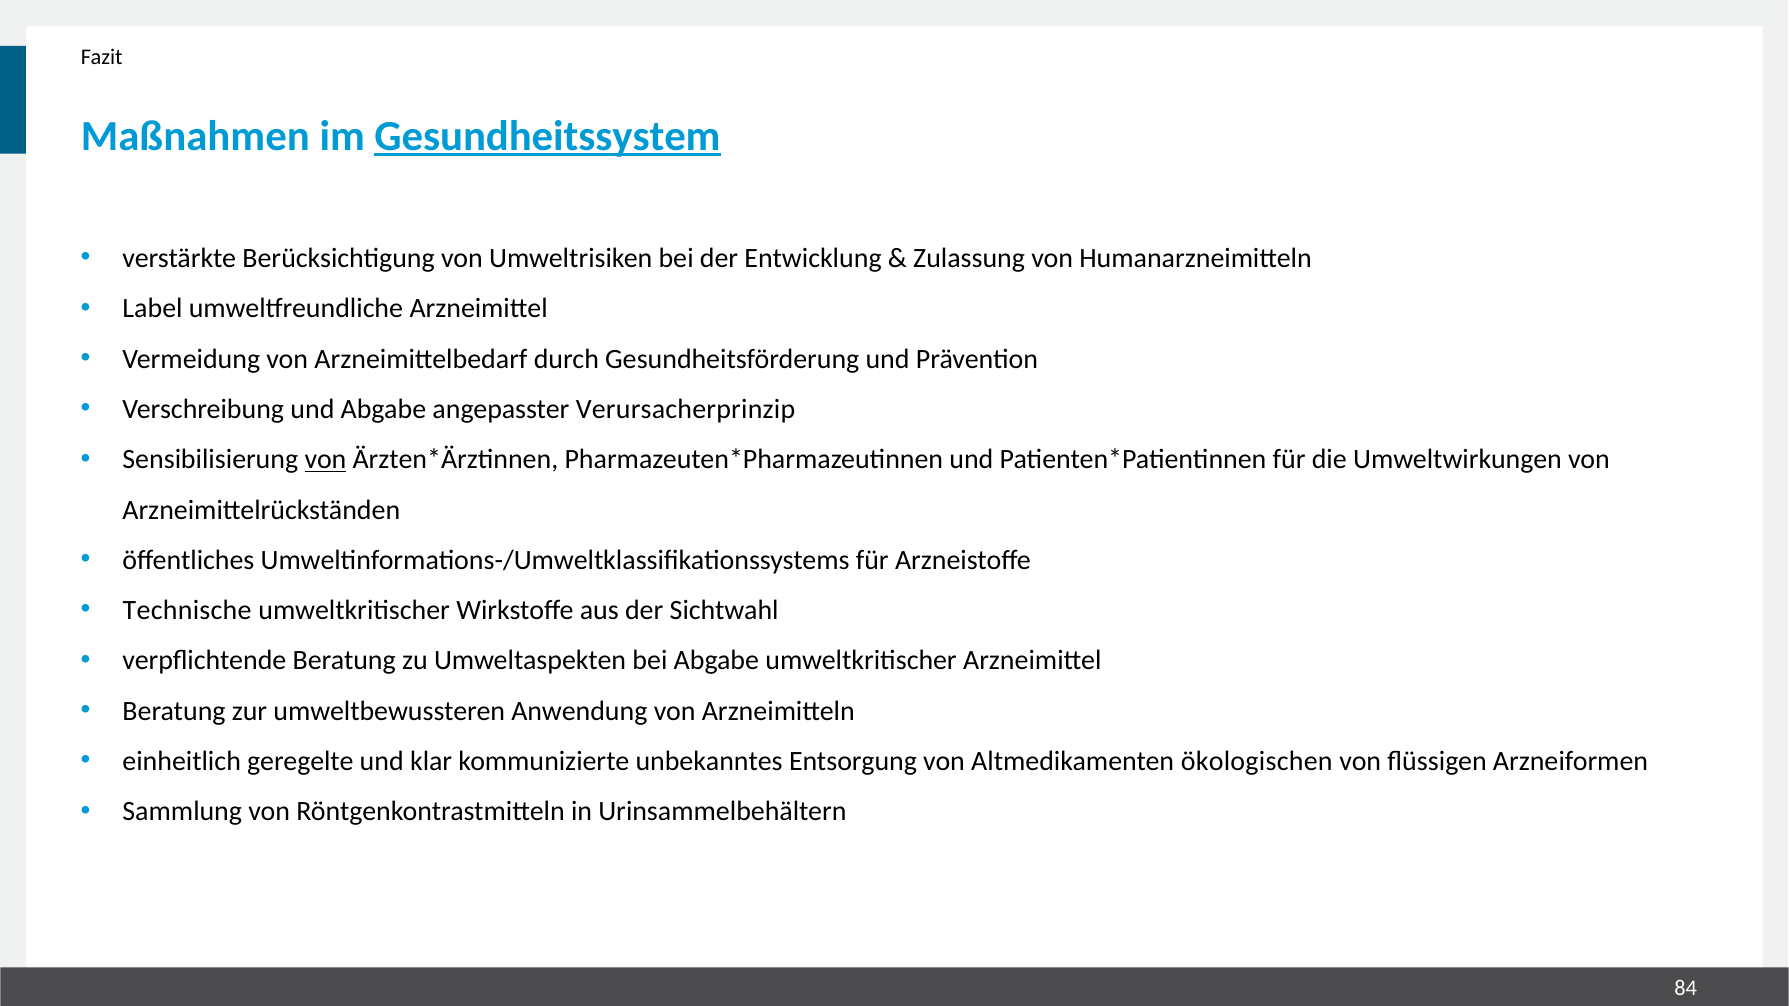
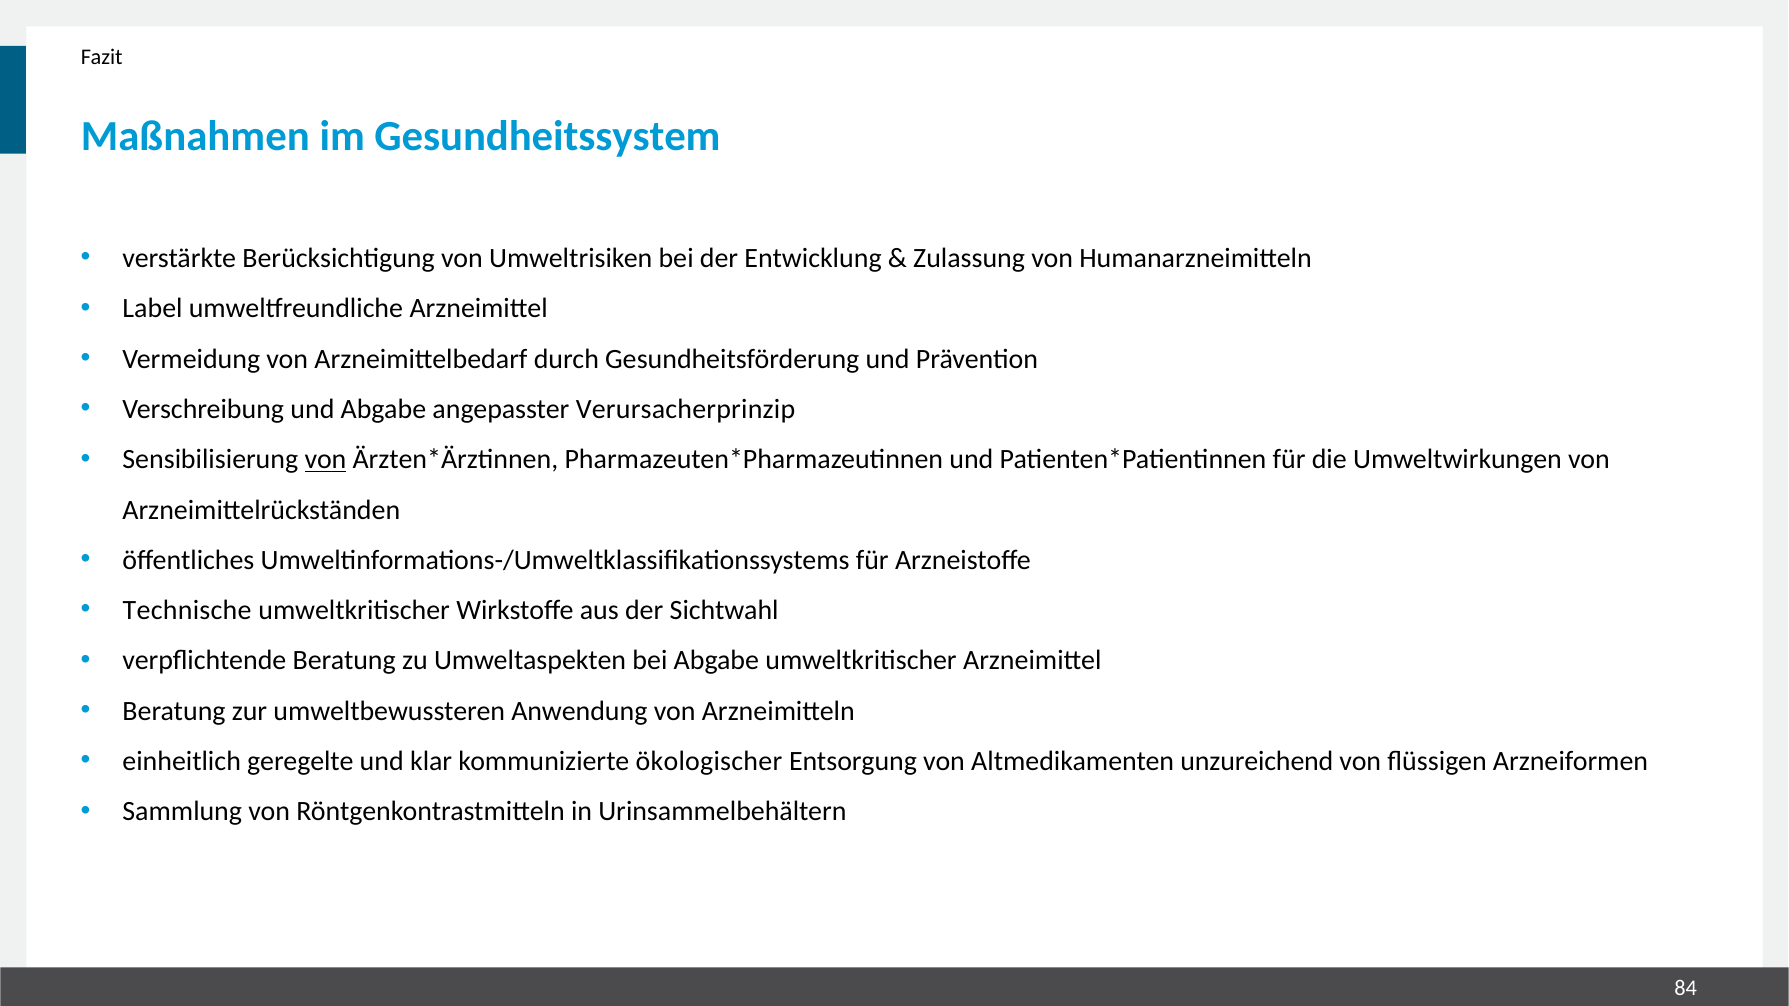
Gesundheitssystem underline: present -> none (548, 136)
unbekanntes: unbekanntes -> ökologischer (709, 761)
ökologischen: ökologischen -> unzureichend (1257, 761)
